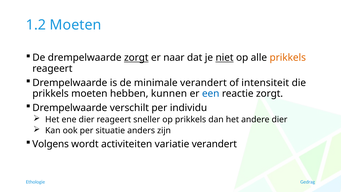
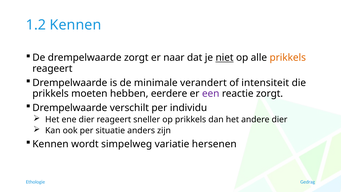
1.2 Moeten: Moeten -> Kennen (76, 25)
zorgt underline: present -> none (136, 58)
kunnen: kunnen -> eerdere (169, 93)
een colour: blue -> purple (211, 93)
Volgens: Volgens -> Kennen (50, 144)
activiteiten: activiteiten -> simpelweg (127, 144)
variatie verandert: verandert -> hersenen (214, 144)
